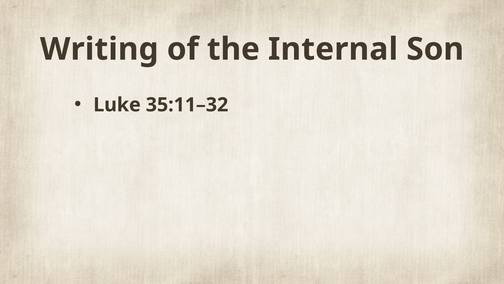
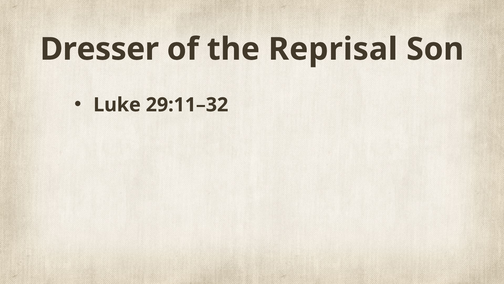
Writing: Writing -> Dresser (99, 49)
Internal: Internal -> Reprisal (333, 49)
35:11–32: 35:11–32 -> 29:11–32 (187, 105)
